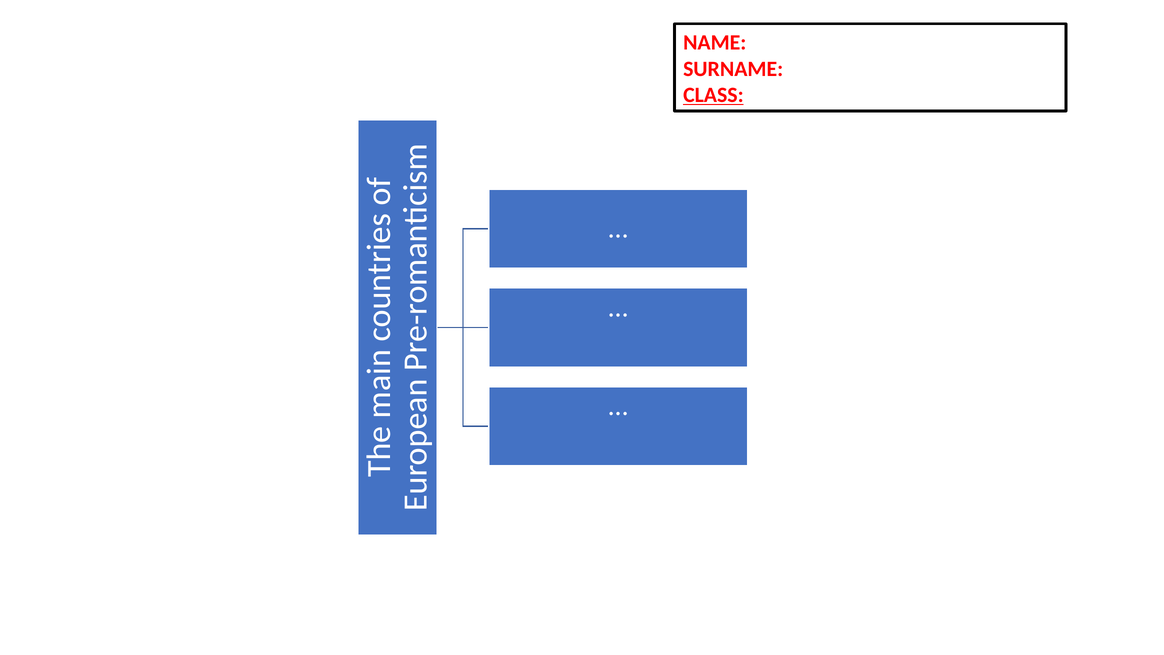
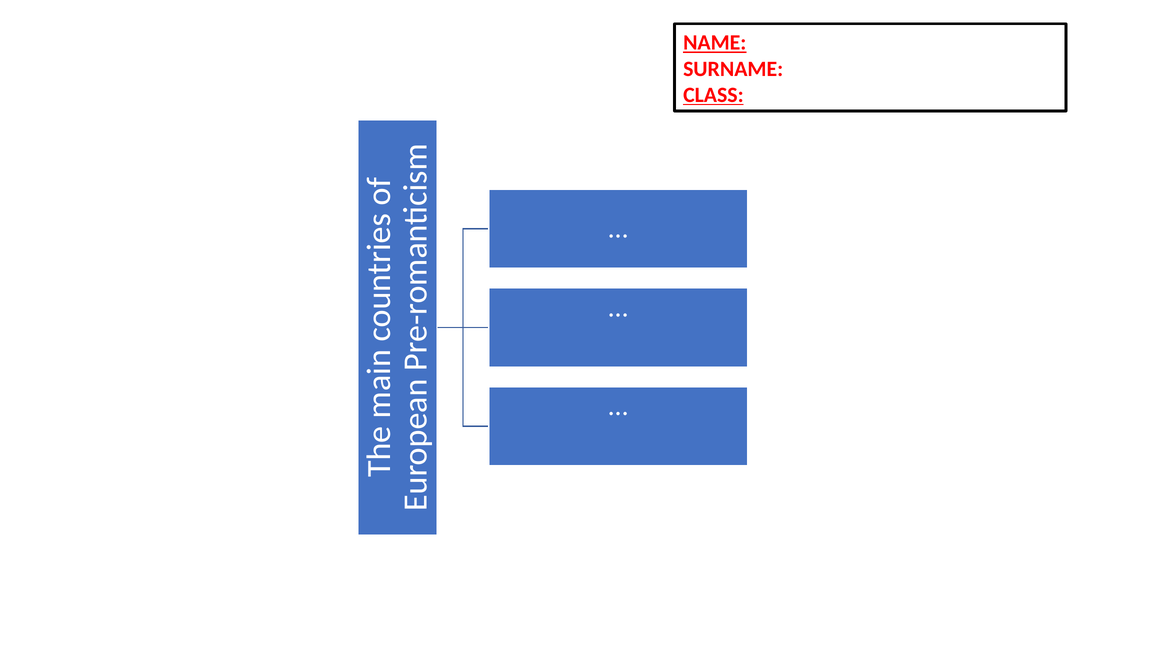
NAME underline: none -> present (715, 43)
